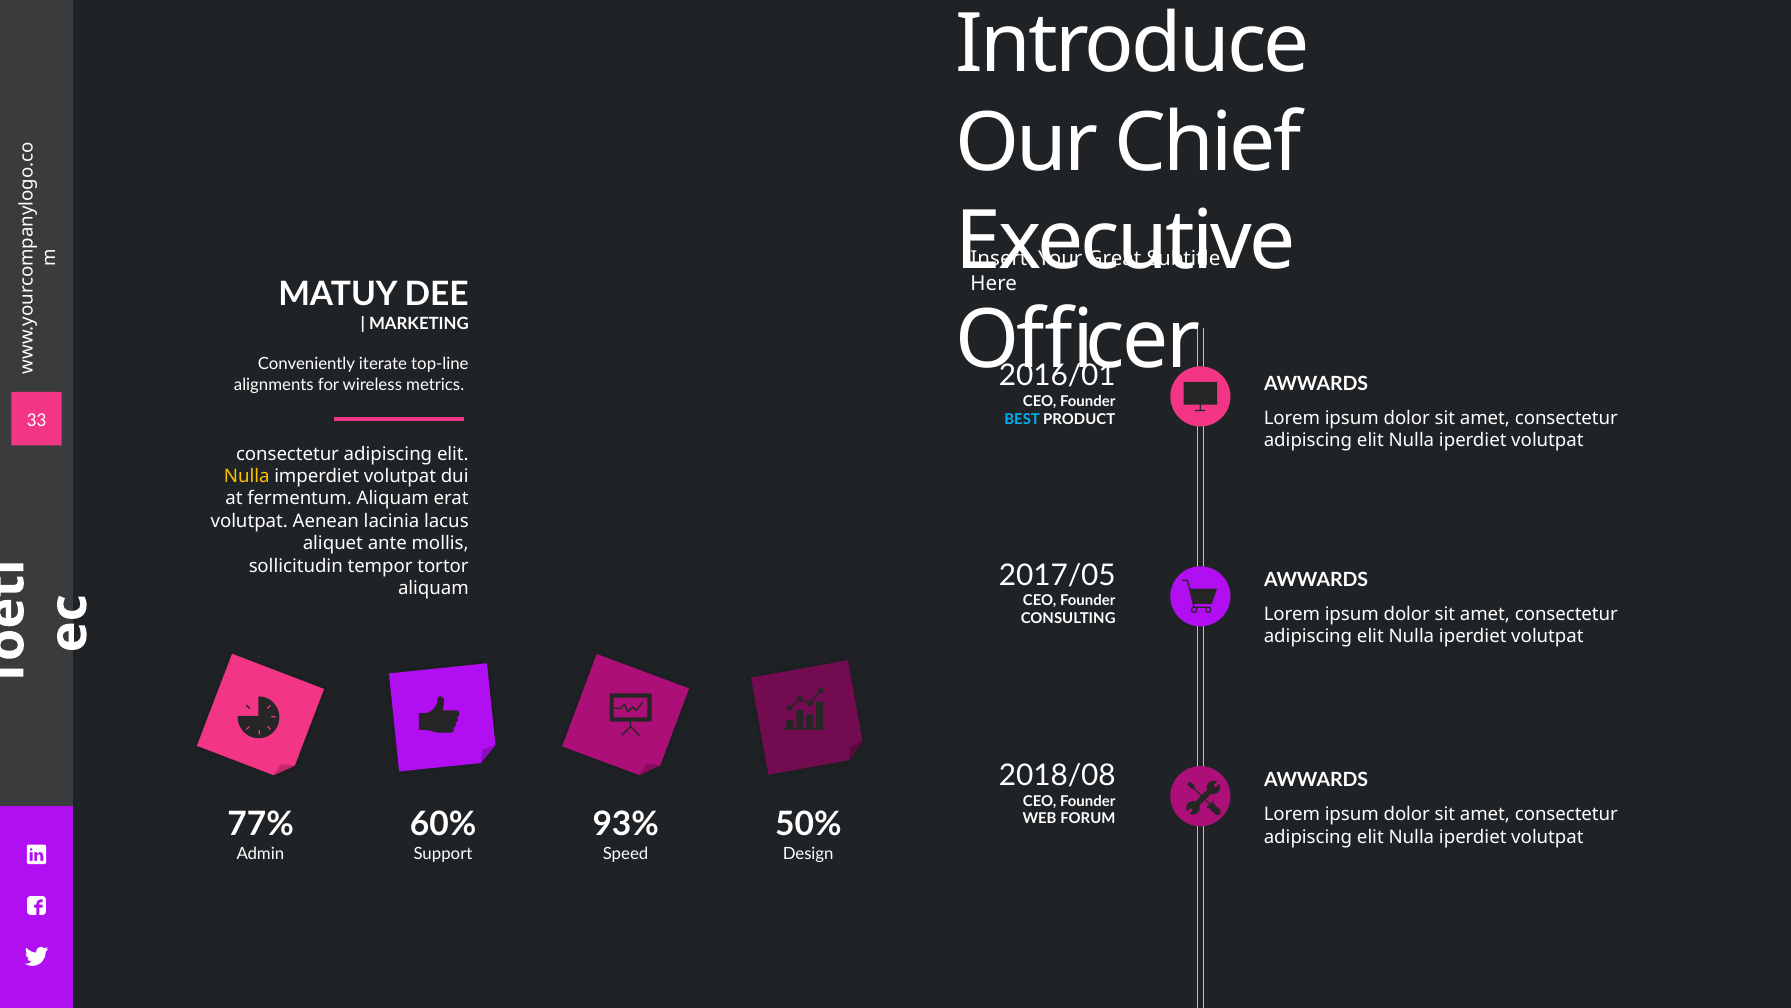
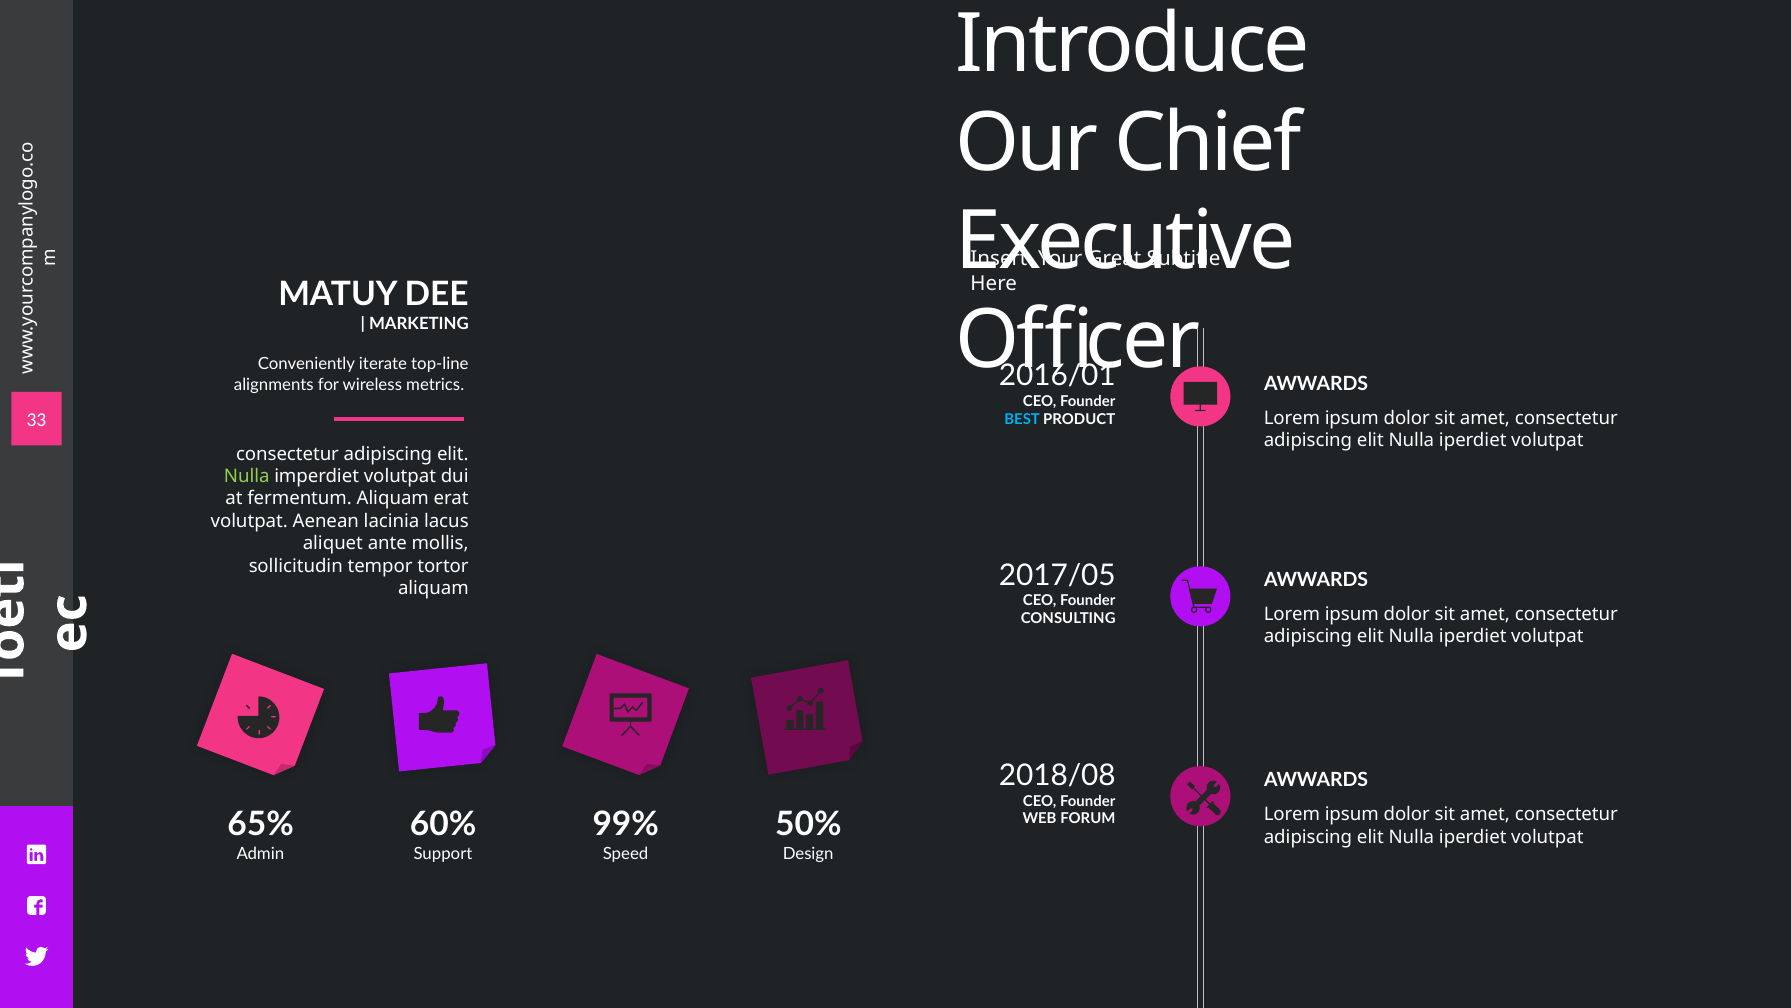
Nulla colour: yellow -> light green (247, 476)
77%: 77% -> 65% (261, 824)
93%: 93% -> 99% (626, 824)
